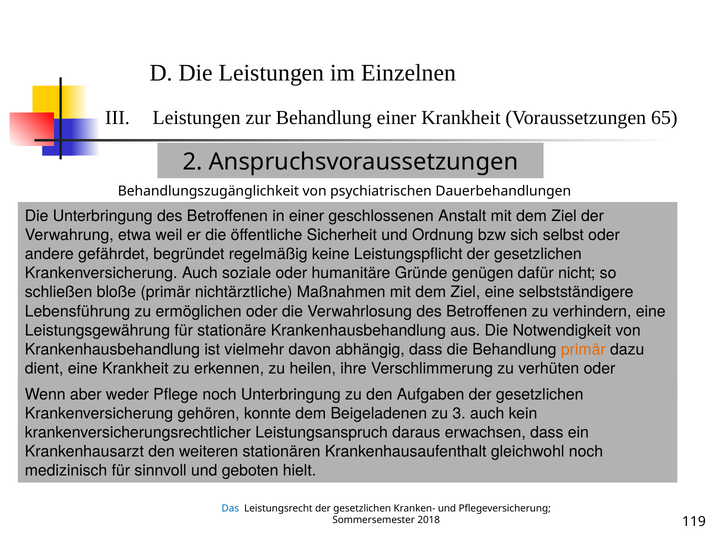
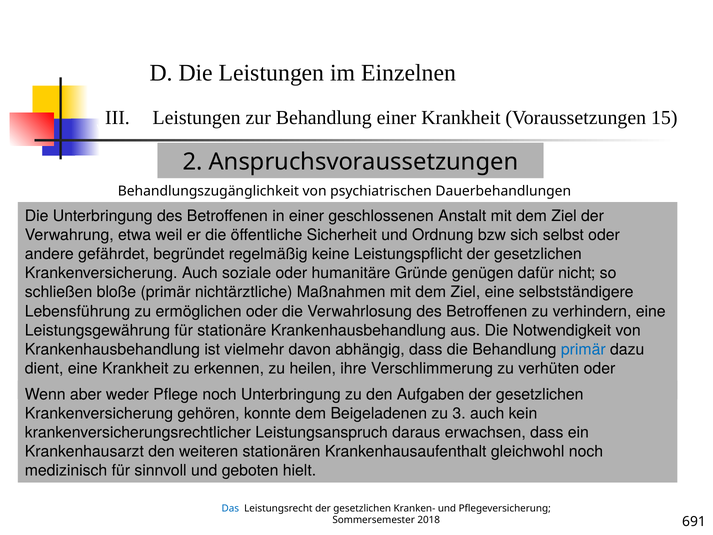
65: 65 -> 15 (664, 118)
primär colour: orange -> blue (583, 349)
119: 119 -> 691 (694, 522)
